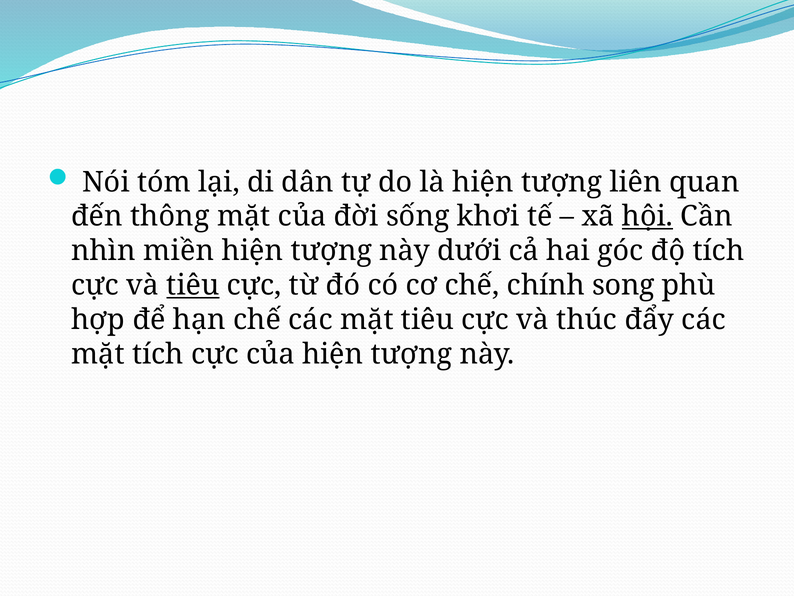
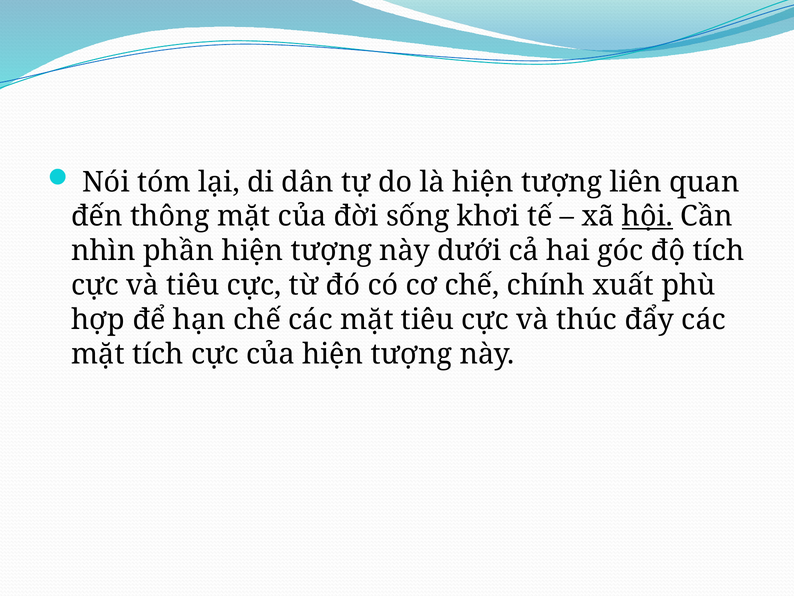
miền: miền -> phần (179, 251)
tiêu underline: present -> none (193, 285)
song: song -> xuất (623, 285)
